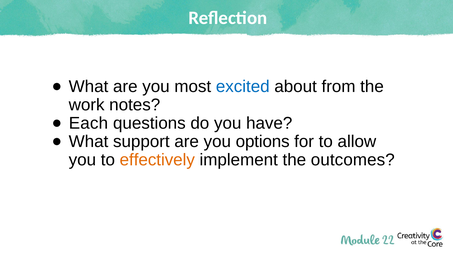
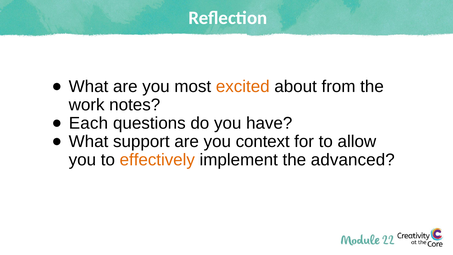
excited colour: blue -> orange (243, 86)
options: options -> context (263, 141)
outcomes: outcomes -> advanced (353, 160)
